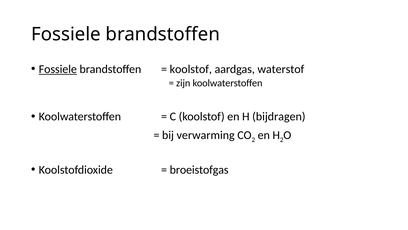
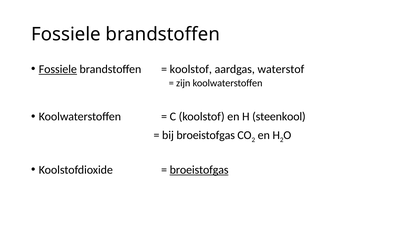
bijdragen: bijdragen -> steenkool (279, 116)
bij verwarming: verwarming -> broeistofgas (206, 135)
broeistofgas underline: none -> present (199, 169)
